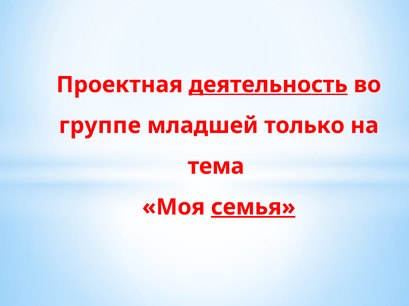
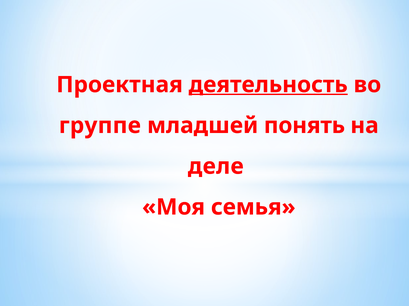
только: только -> понять (304, 126)
тема: тема -> деле (216, 167)
семья underline: present -> none (253, 208)
